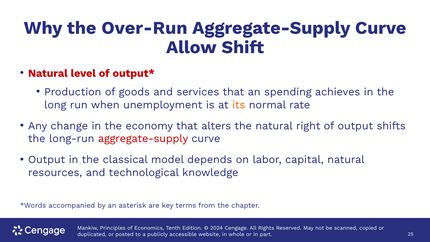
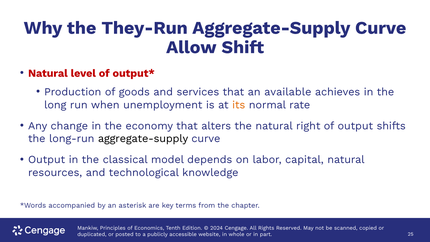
Over-Run: Over-Run -> They-Run (145, 28)
spending: spending -> available (288, 92)
aggregate-supply colour: red -> black (143, 139)
